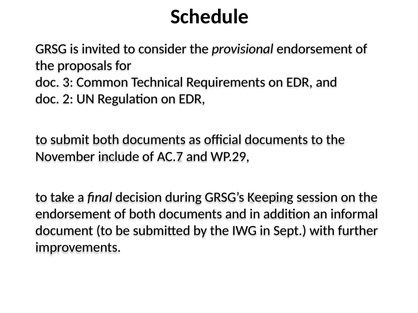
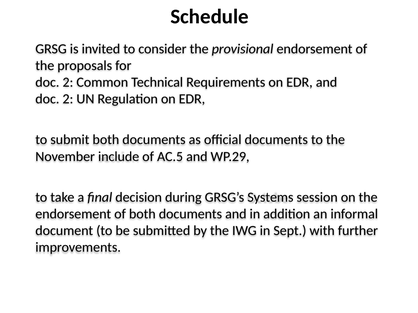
3: 3 -> 2 (68, 82)
AC.7: AC.7 -> AC.5 (170, 157)
Keeping: Keeping -> Systems (270, 198)
